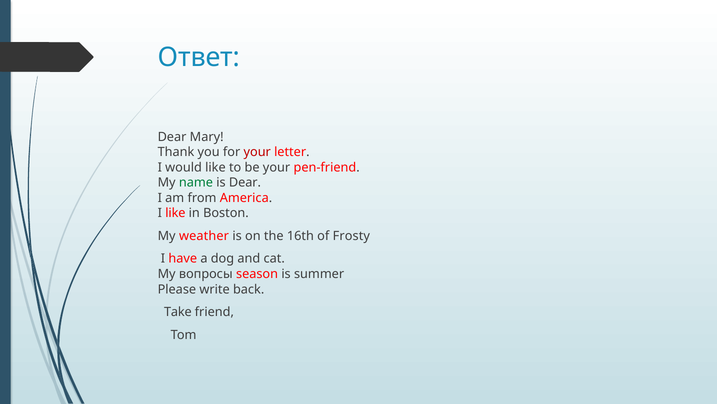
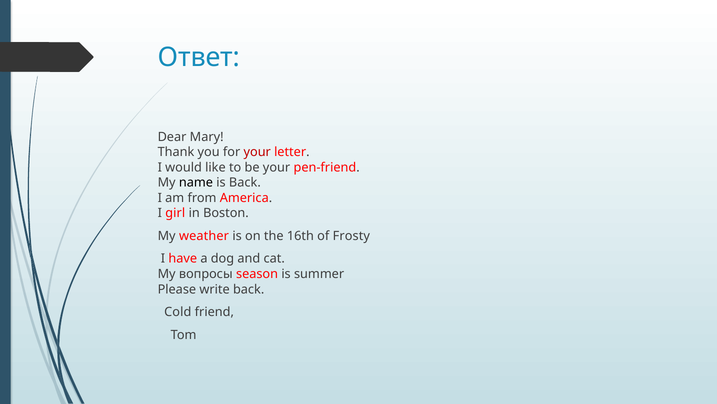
name colour: green -> black (196, 182)
is Dear: Dear -> Back (245, 182)
I like: like -> girl (175, 213)
Take: Take -> Cold (178, 312)
